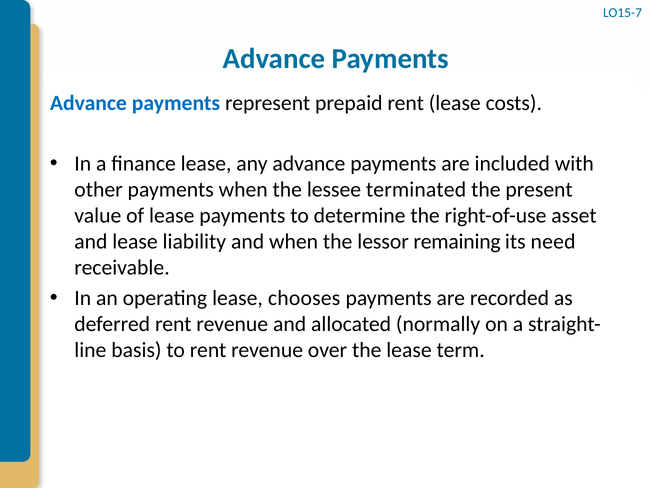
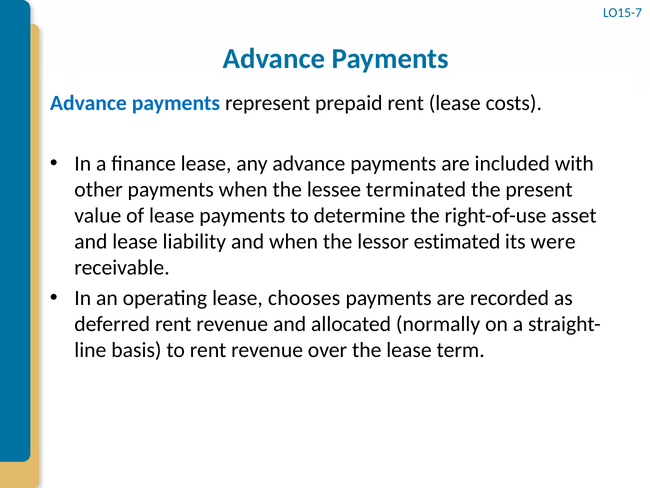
remaining: remaining -> estimated (457, 241)
need: need -> were (553, 241)
